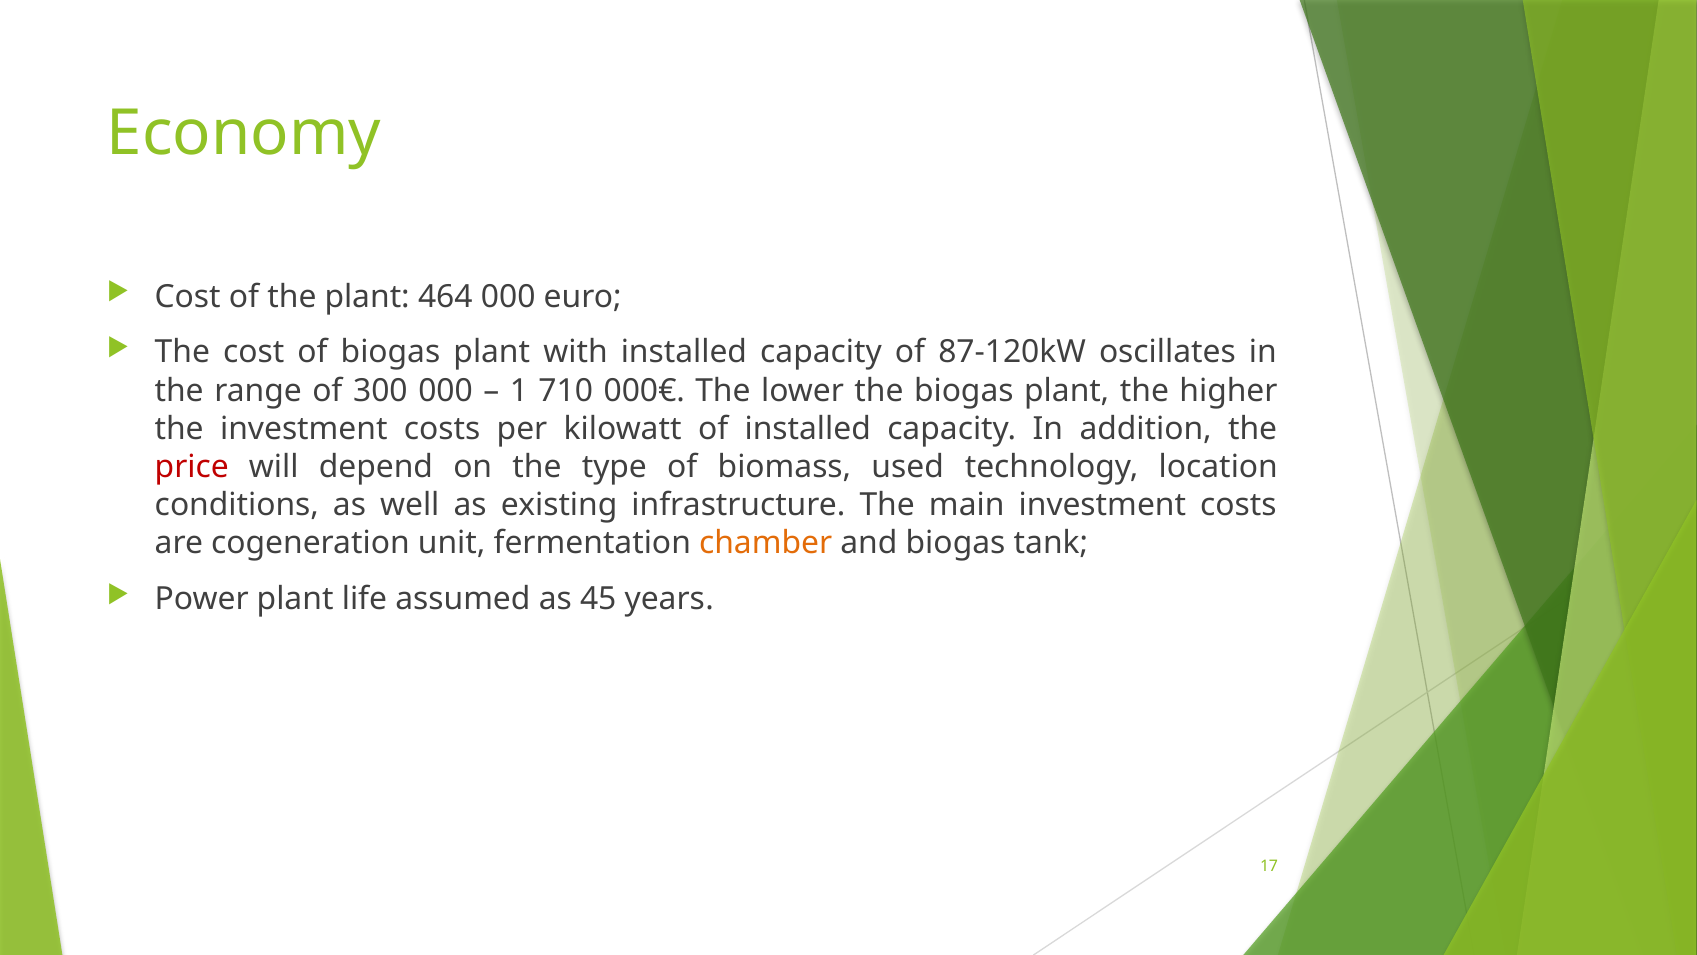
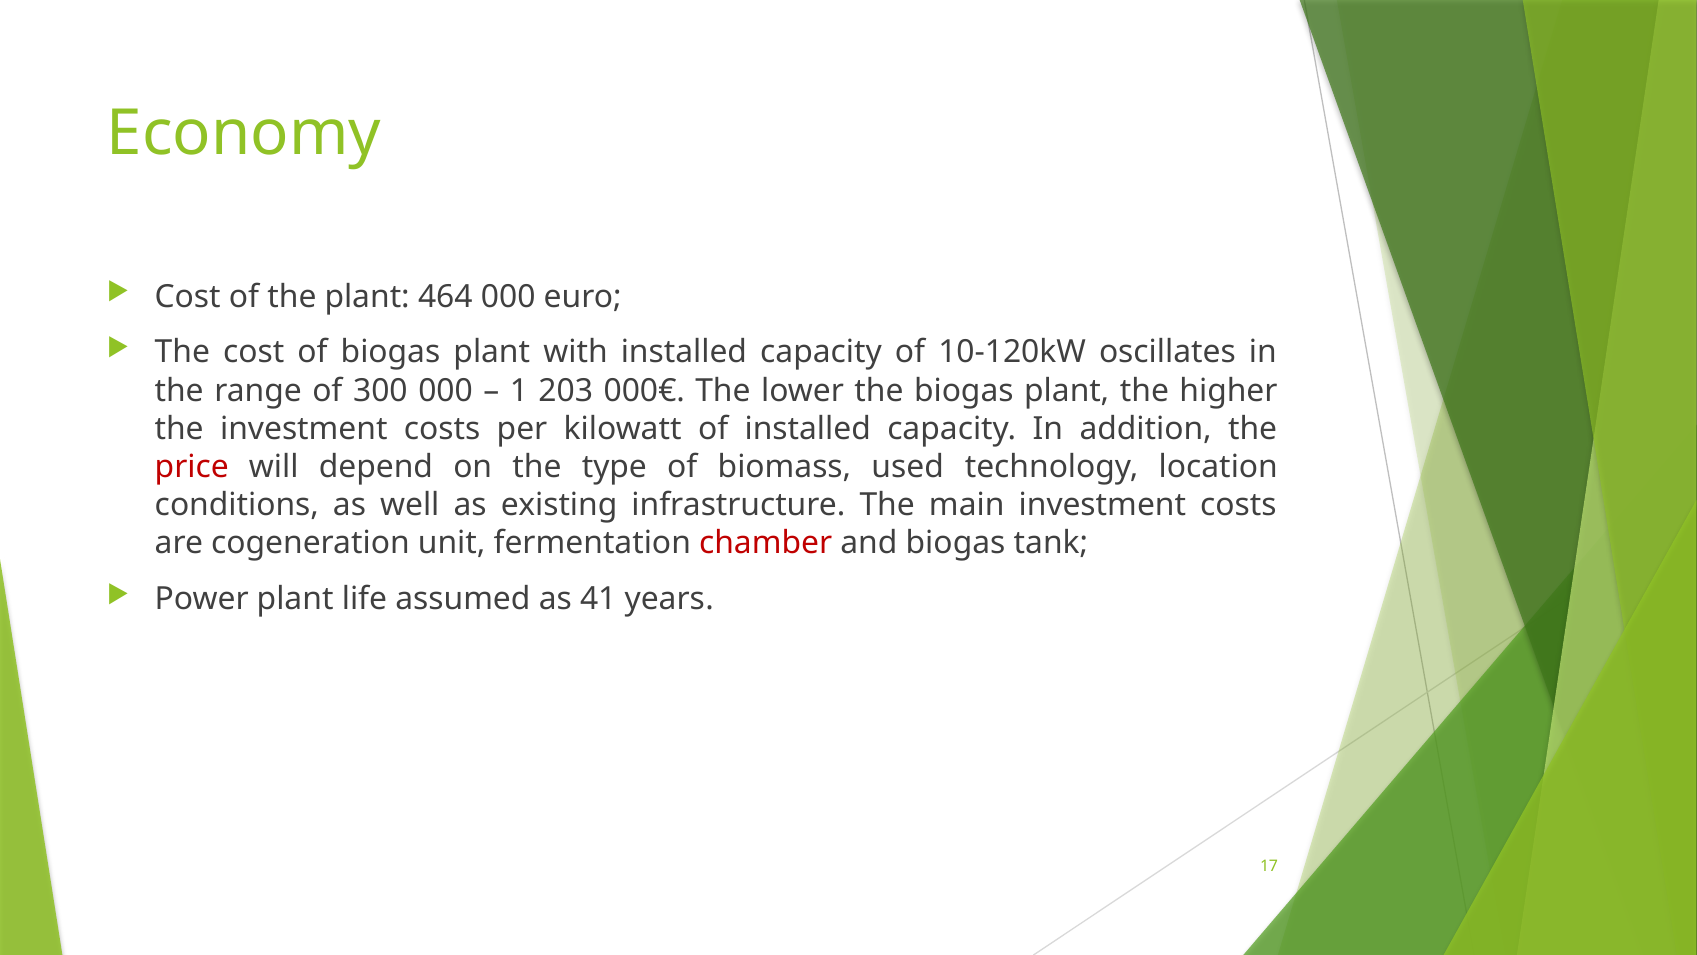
87-120kW: 87-120kW -> 10-120kW (1012, 352)
710: 710 -> 203 (566, 390)
chamber colour: orange -> red (766, 543)
45: 45 -> 41 (598, 599)
